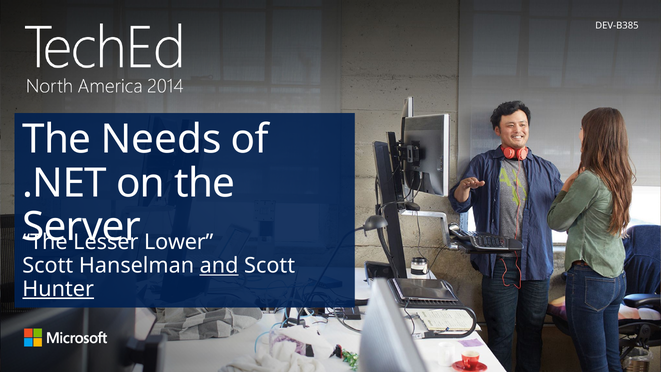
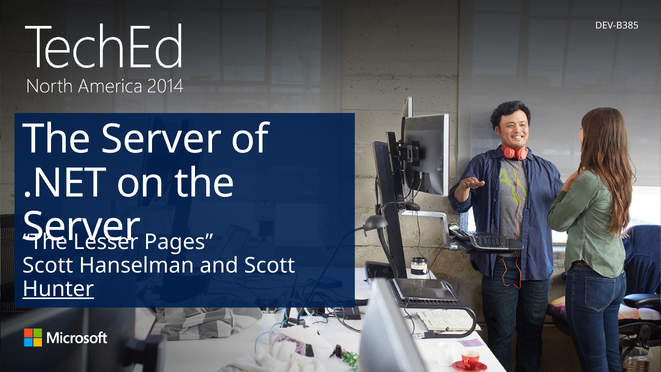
Needs: Needs -> Server (161, 139)
Lower: Lower -> Pages (179, 242)
and underline: present -> none (219, 265)
